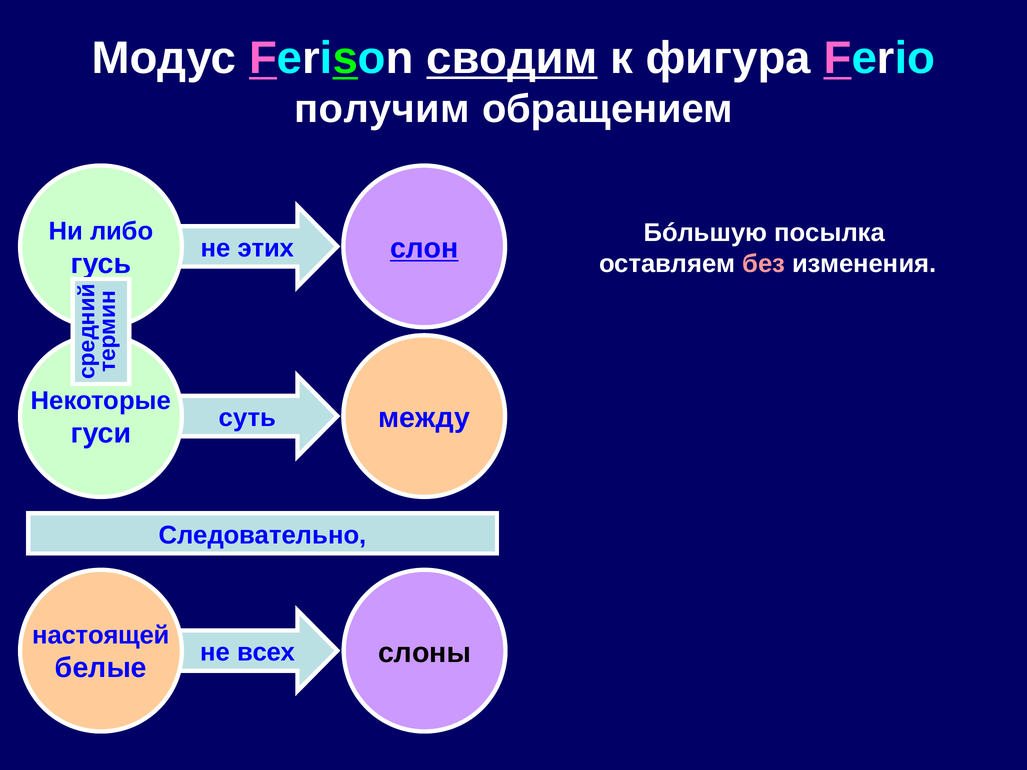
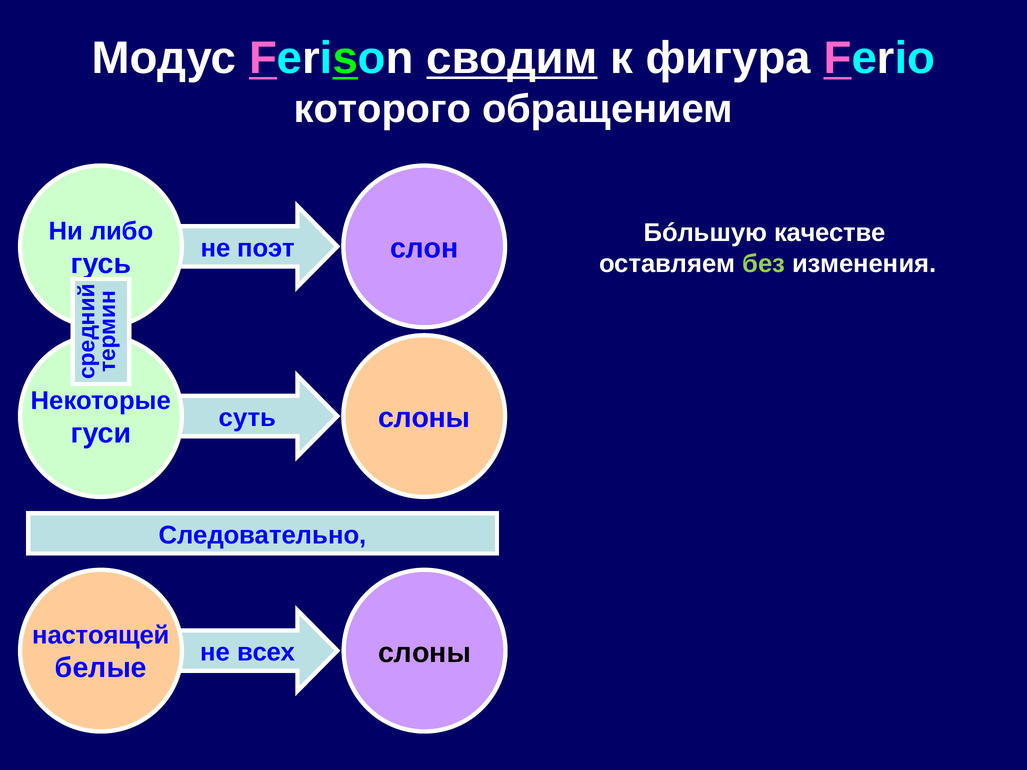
получим: получим -> которого (382, 109)
посылка: посылка -> качестве (830, 233)
слон underline: present -> none (424, 248)
этих: этих -> поэт (266, 248)
без colour: pink -> light green (764, 264)
между: между -> слоны (424, 418)
